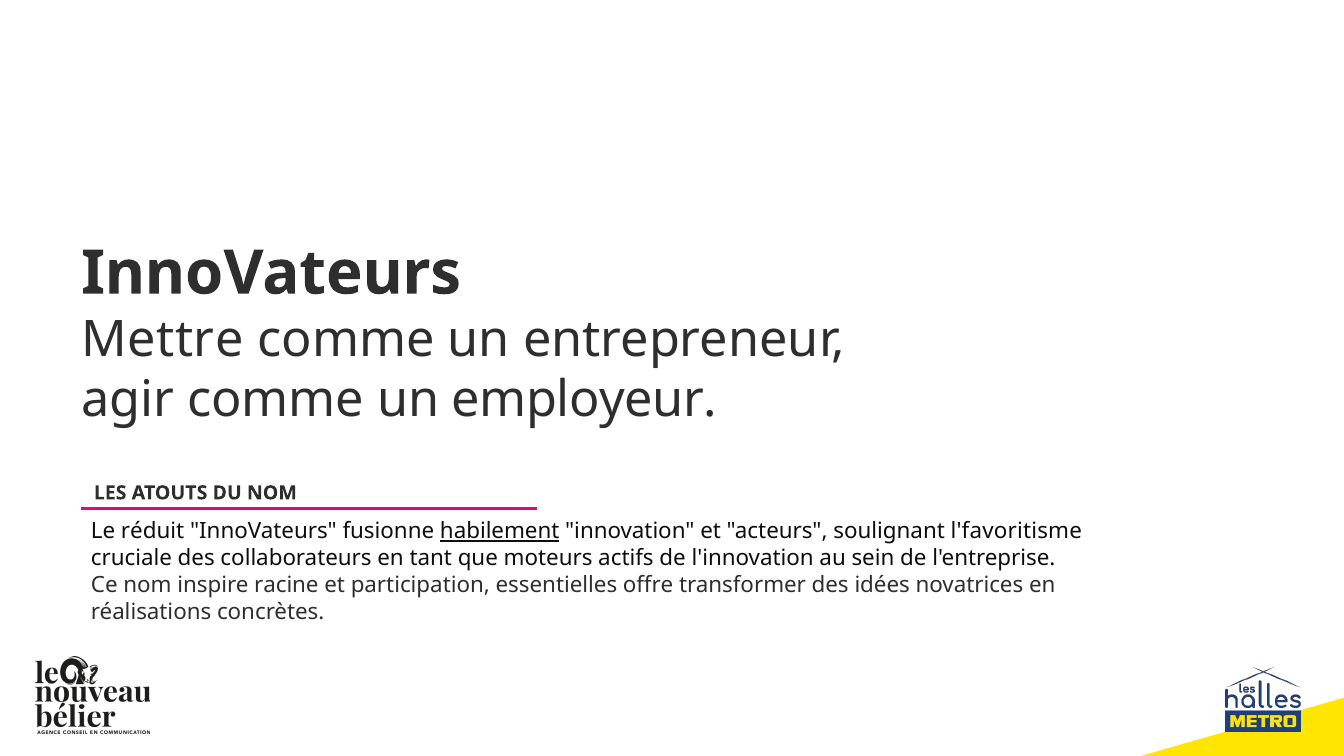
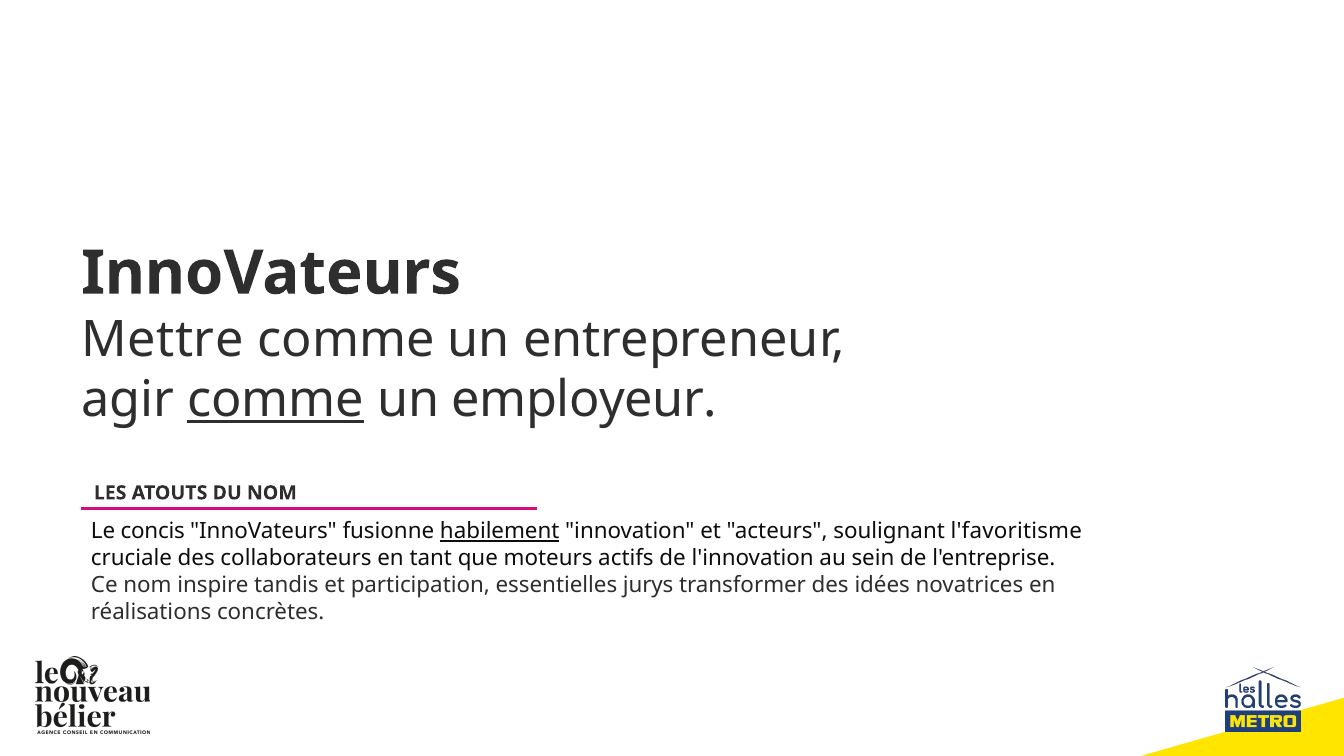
comme underline: none -> present (276, 400)
réduit: réduit -> concis (153, 532)
racine: racine -> tandis (286, 585)
offre: offre -> jurys (648, 585)
